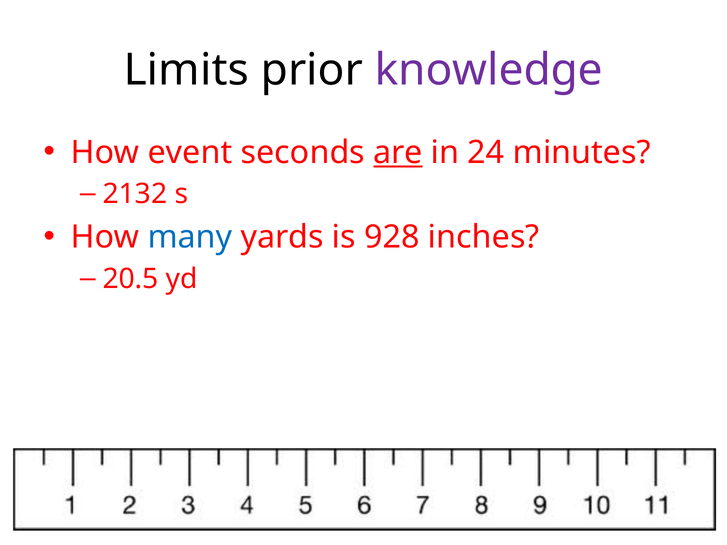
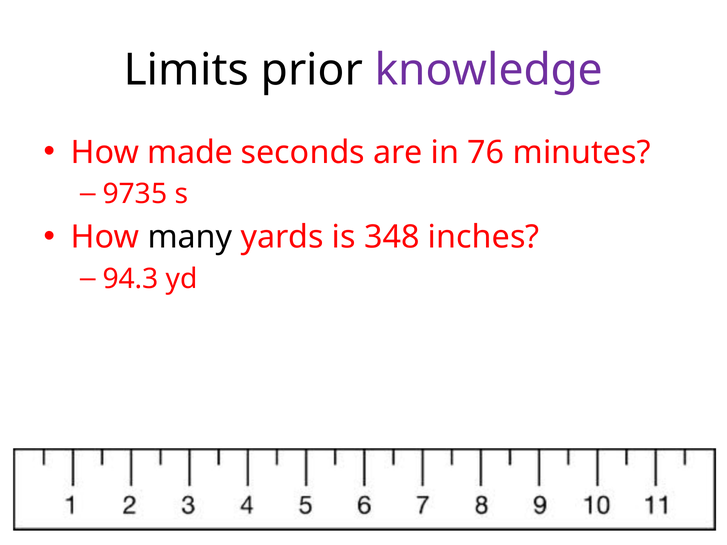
event: event -> made (190, 153)
are underline: present -> none (398, 153)
24: 24 -> 76 (486, 153)
2132: 2132 -> 9735 (135, 194)
many colour: blue -> black (190, 237)
928: 928 -> 348 (392, 237)
20.5: 20.5 -> 94.3 (131, 279)
